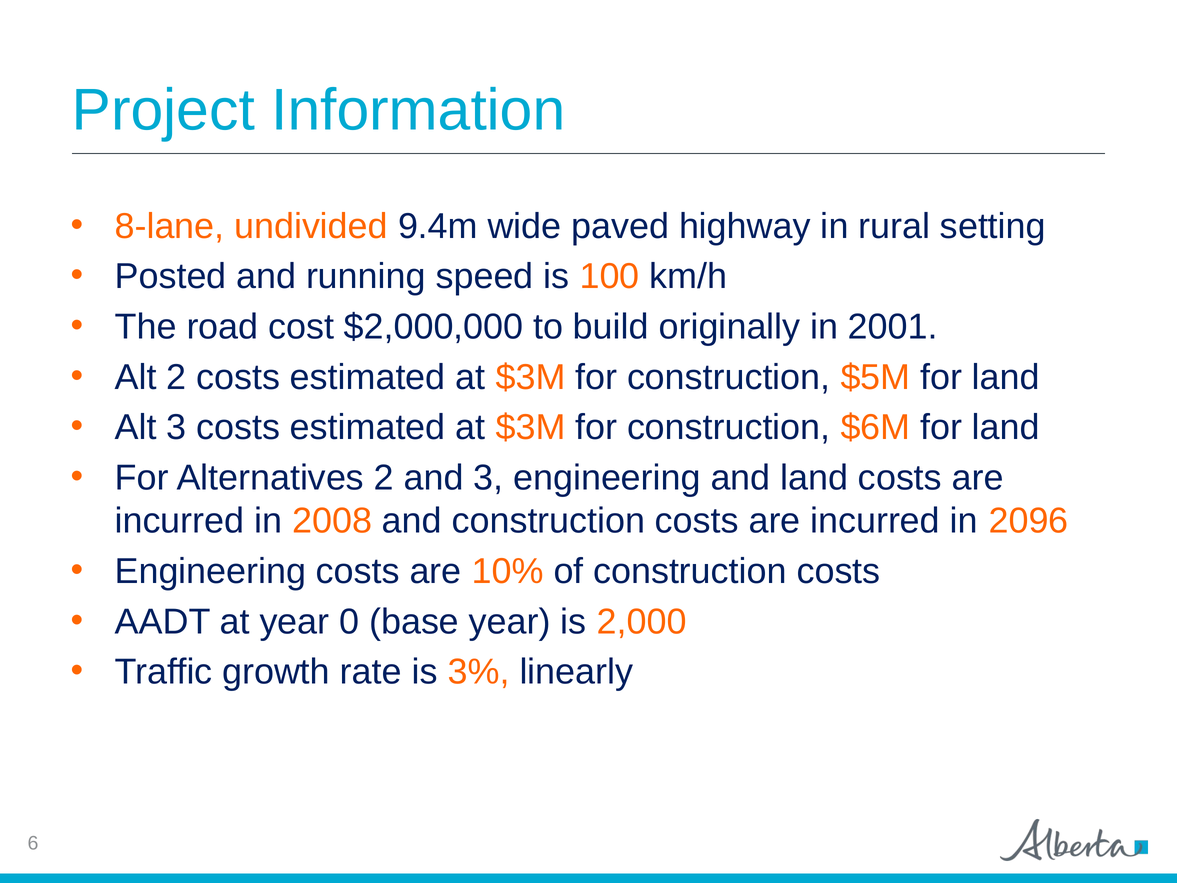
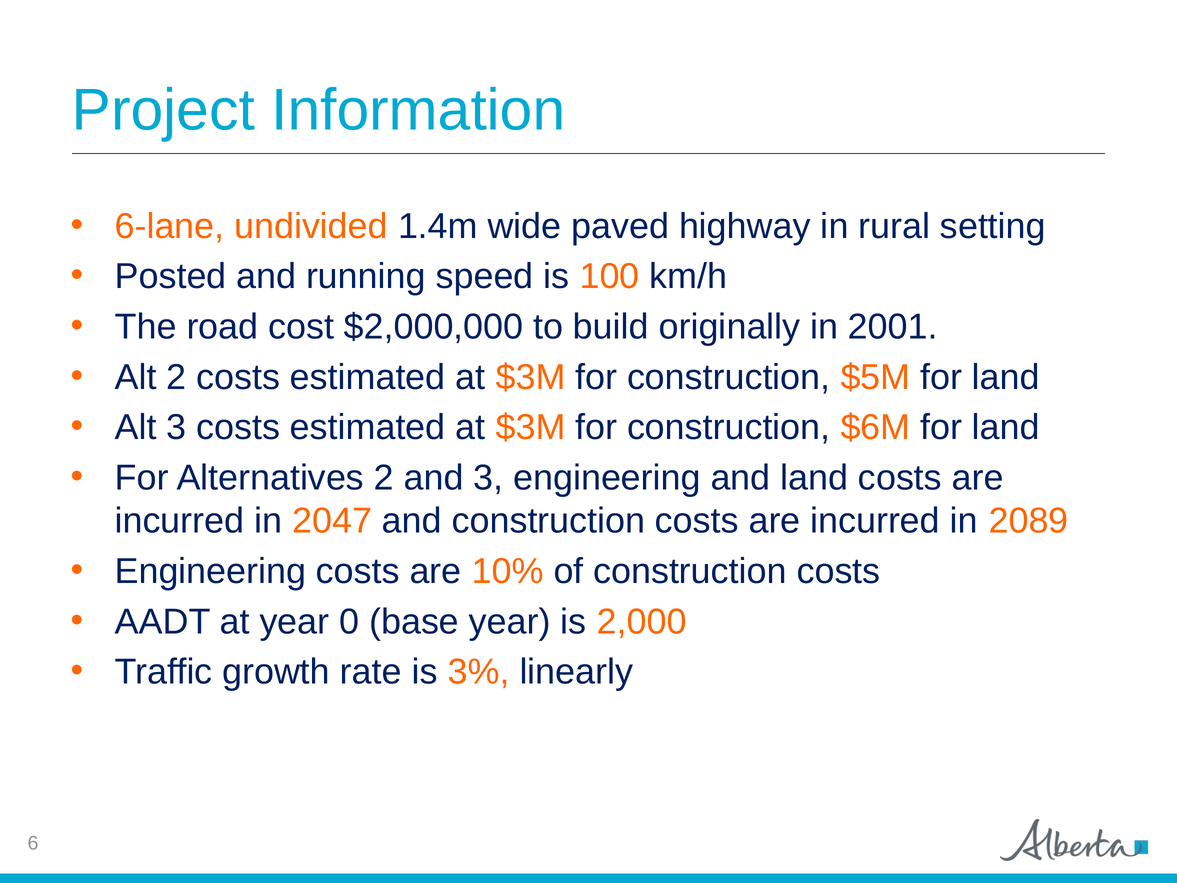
8-lane: 8-lane -> 6-lane (170, 226)
9.4m: 9.4m -> 1.4m (438, 226)
2008: 2008 -> 2047 (332, 521)
2096: 2096 -> 2089 (1029, 521)
